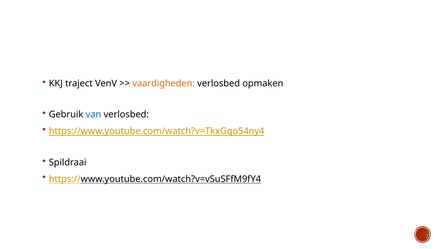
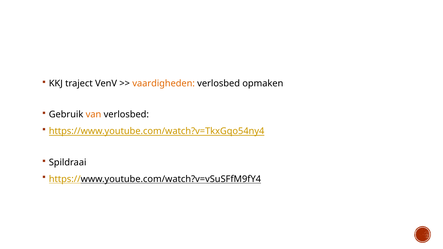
van colour: blue -> orange (94, 115)
